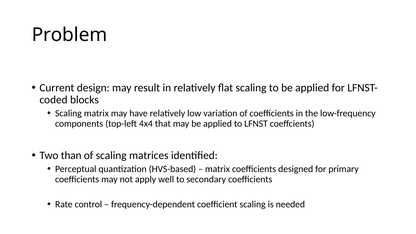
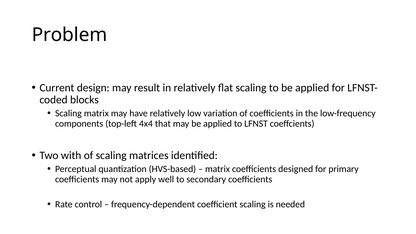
than: than -> with (71, 156)
